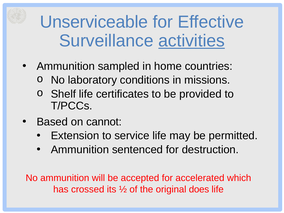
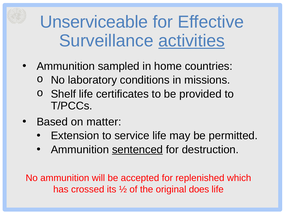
cannot: cannot -> matter (104, 122)
sentenced underline: none -> present (137, 150)
accelerated: accelerated -> replenished (200, 178)
